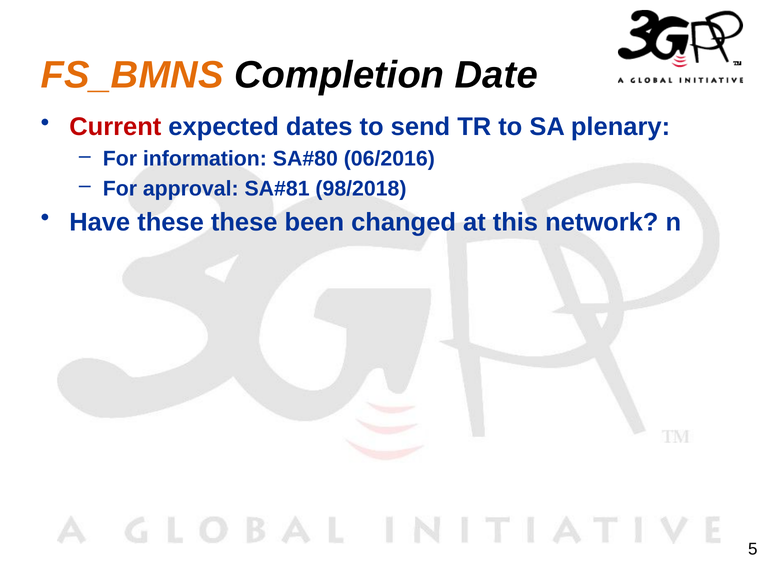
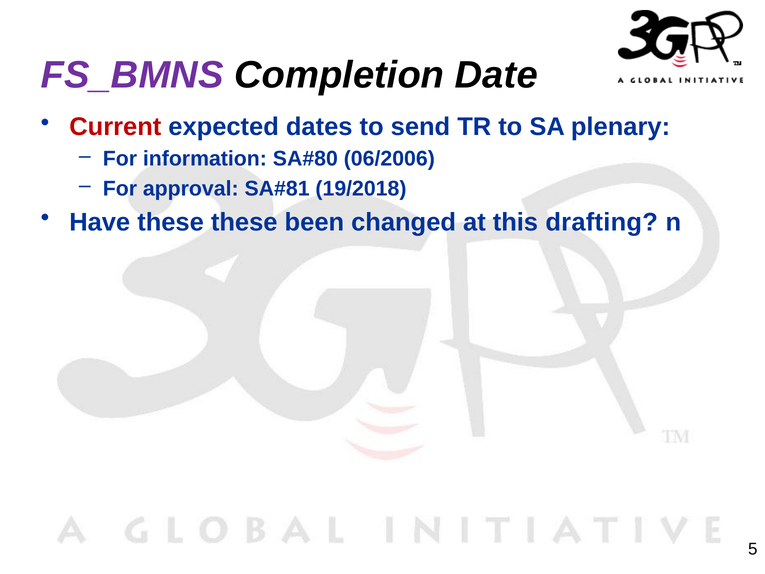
FS_BMNS colour: orange -> purple (132, 75)
06/2016: 06/2016 -> 06/2006 (389, 159)
98/2018: 98/2018 -> 19/2018 (361, 189)
network: network -> drafting (602, 222)
